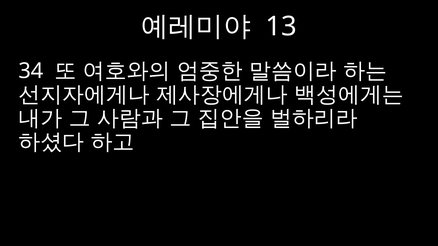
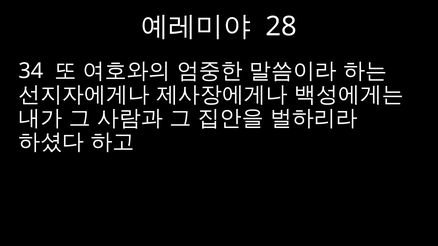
13: 13 -> 28 (281, 26)
